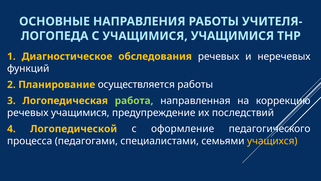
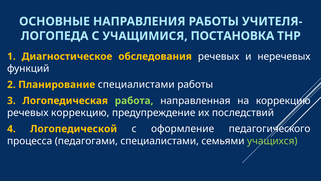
УЧАЩИМИСЯ УЧАЩИМИСЯ: УЧАЩИМИСЯ -> ПОСТАНОВКА (232, 36)
Планирование осуществляется: осуществляется -> специалистами (136, 84)
речевых учащимися: учащимися -> коррекцию (80, 113)
учащихся colour: yellow -> light green (272, 141)
